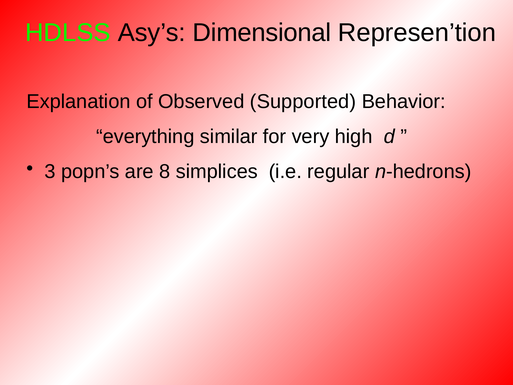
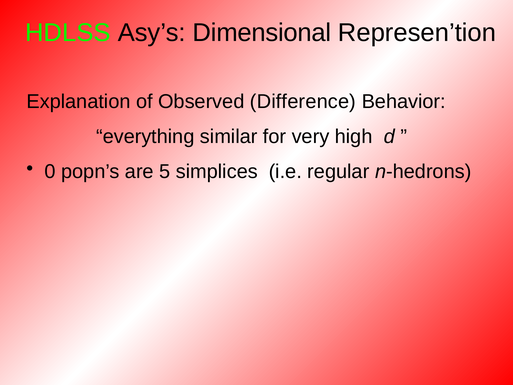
Supported: Supported -> Difference (303, 101)
3: 3 -> 0 (50, 172)
8: 8 -> 5 (165, 172)
